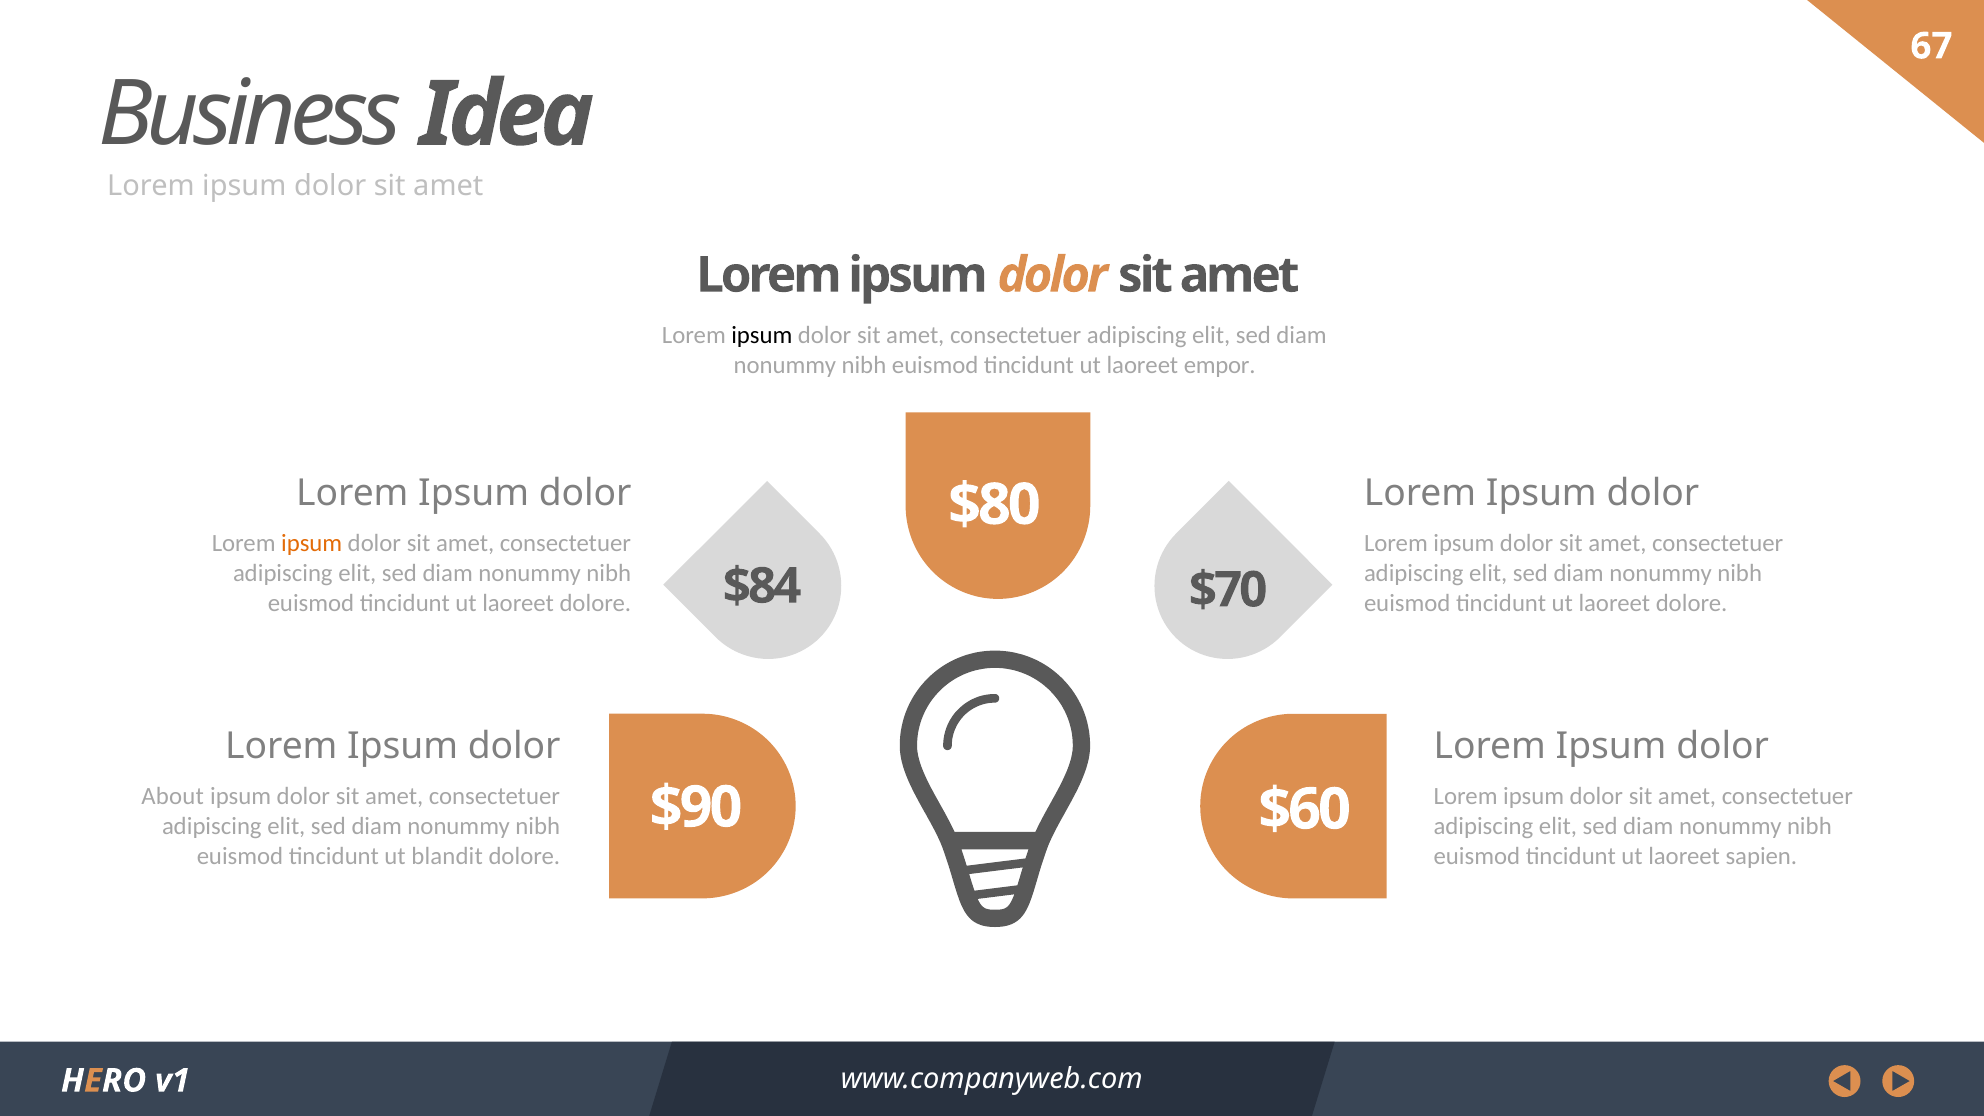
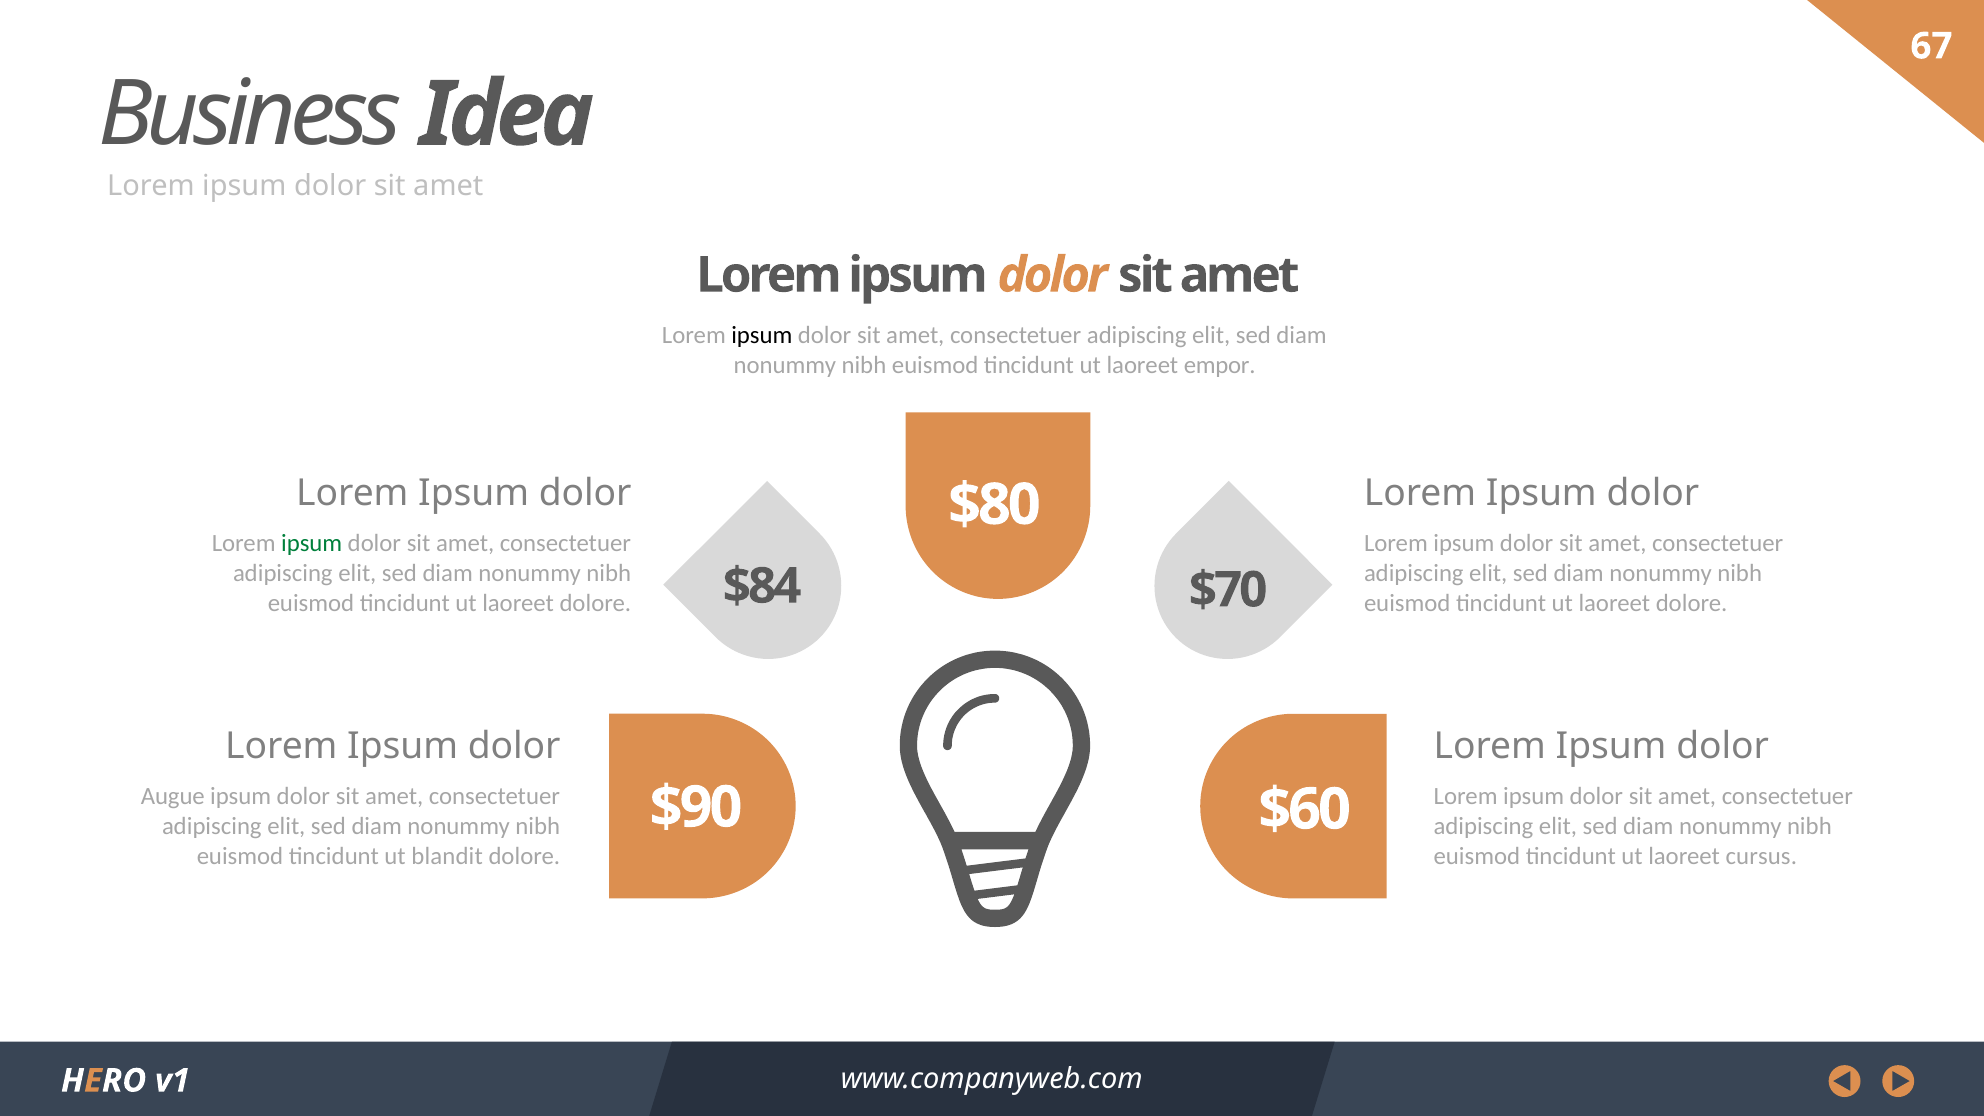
ipsum colour: orange -> green (312, 543)
About: About -> Augue (173, 796)
sapien: sapien -> cursus (1761, 856)
